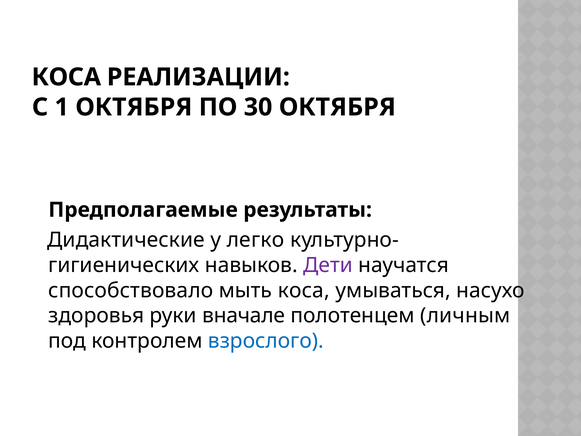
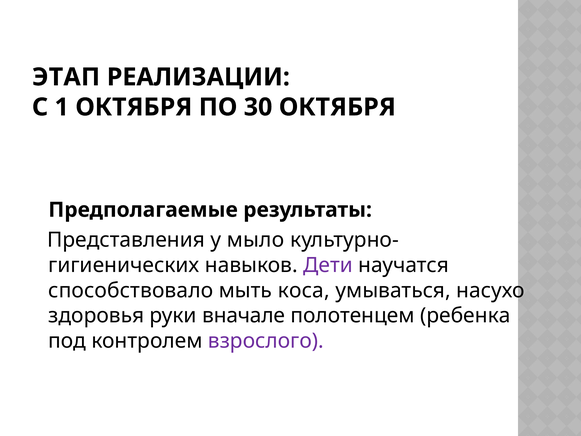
КОСА: КОСА -> ЭТАП (66, 77)
Дидактические: Дидактические -> Представления (126, 240)
легко: легко -> мыло (256, 240)
личным: личным -> ребенка (465, 316)
взрослого colour: blue -> purple (266, 341)
